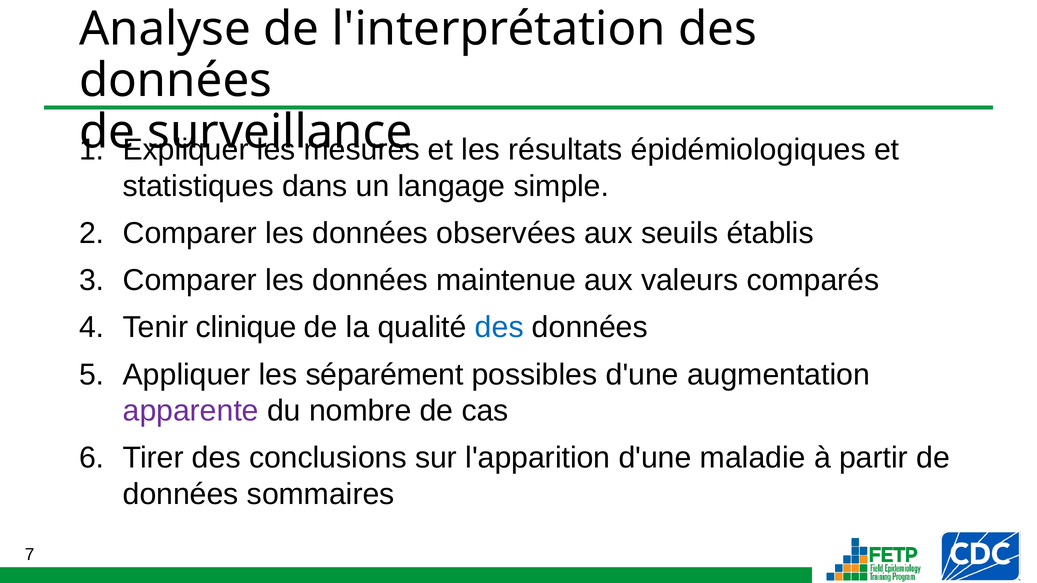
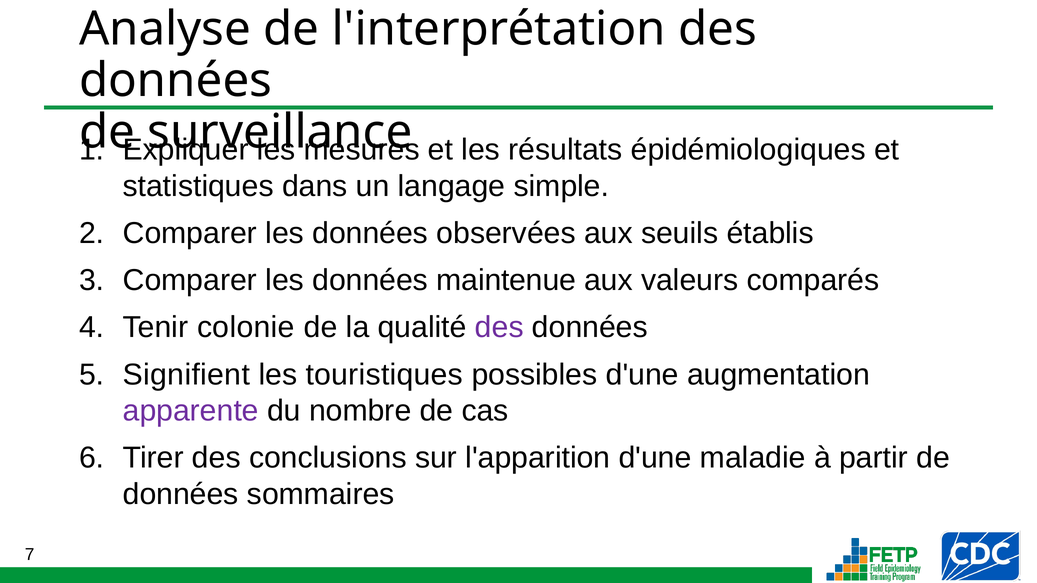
clinique: clinique -> colonie (246, 328)
des colour: blue -> purple (499, 328)
Appliquer: Appliquer -> Signifient (186, 375)
séparément: séparément -> touristiques (384, 375)
